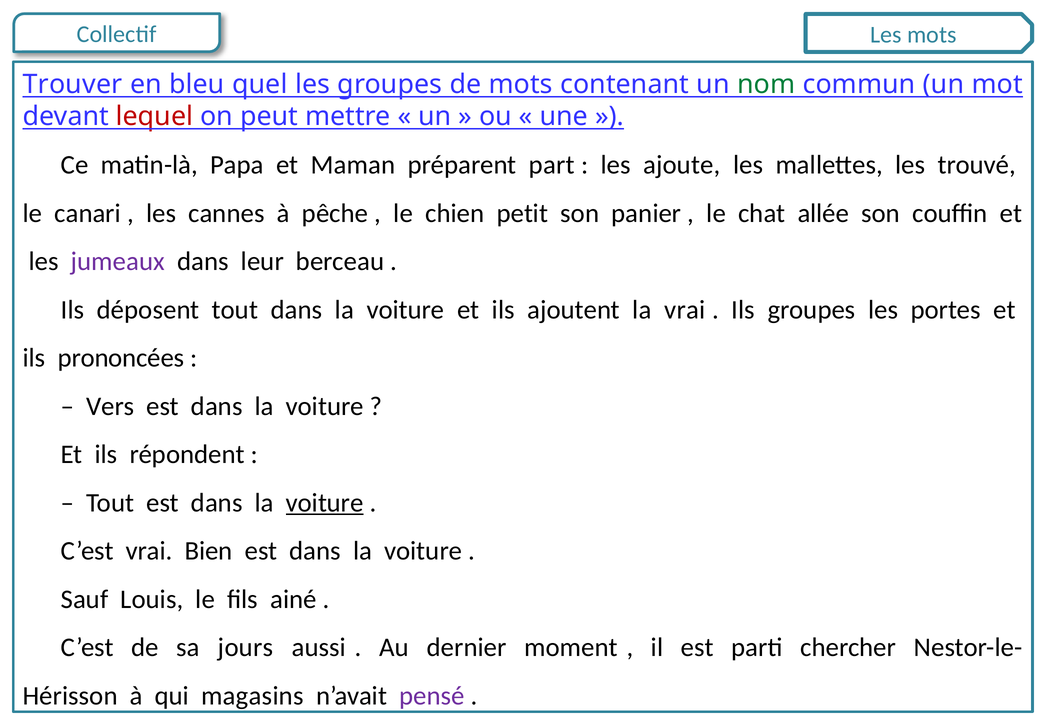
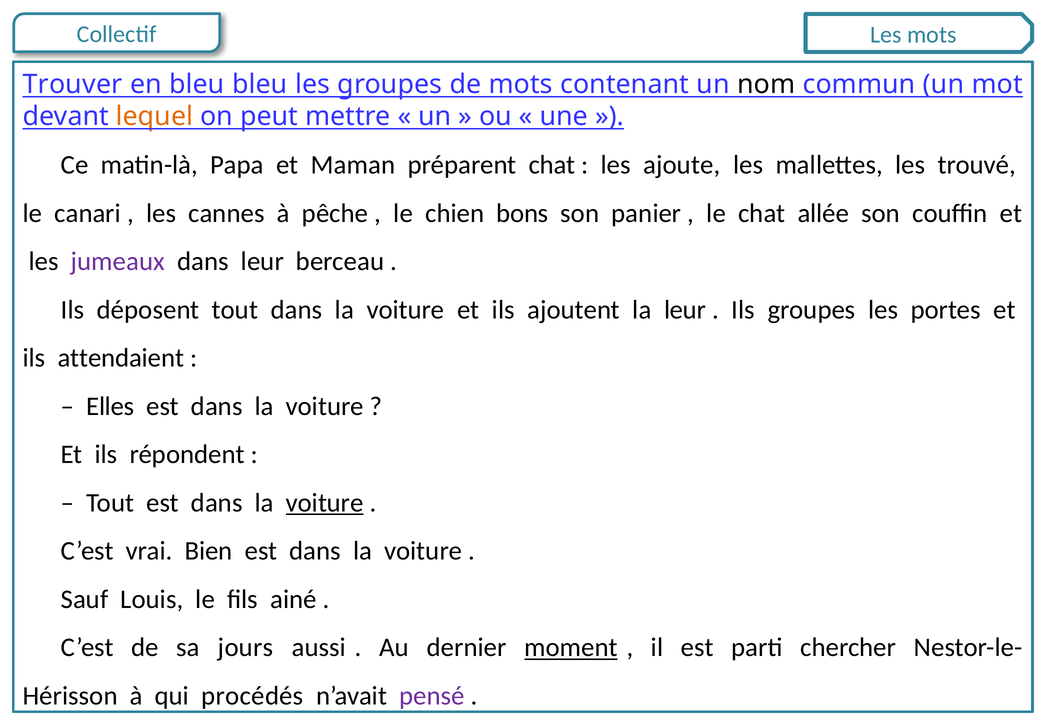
bleu quel: quel -> bleu (260, 85)
nom colour: green -> black (766, 85)
lequel colour: red -> orange (155, 117)
préparent part: part -> chat (552, 165)
petit: petit -> bons (522, 213)
la vrai: vrai -> leur (685, 310)
prononcées: prononcées -> attendaient (121, 358)
Vers: Vers -> Elles (110, 407)
moment underline: none -> present (571, 648)
magasins: magasins -> procédés (252, 696)
